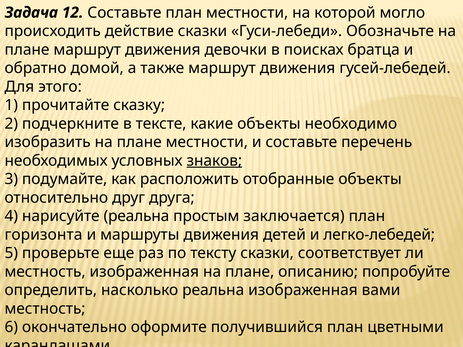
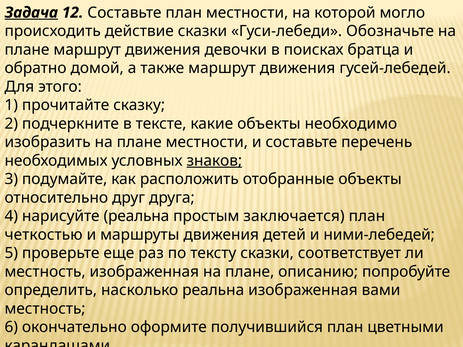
Задача underline: none -> present (31, 13)
горизонта: горизонта -> четкостью (44, 235)
легко-лебедей: легко-лебедей -> ними-лебедей (379, 235)
